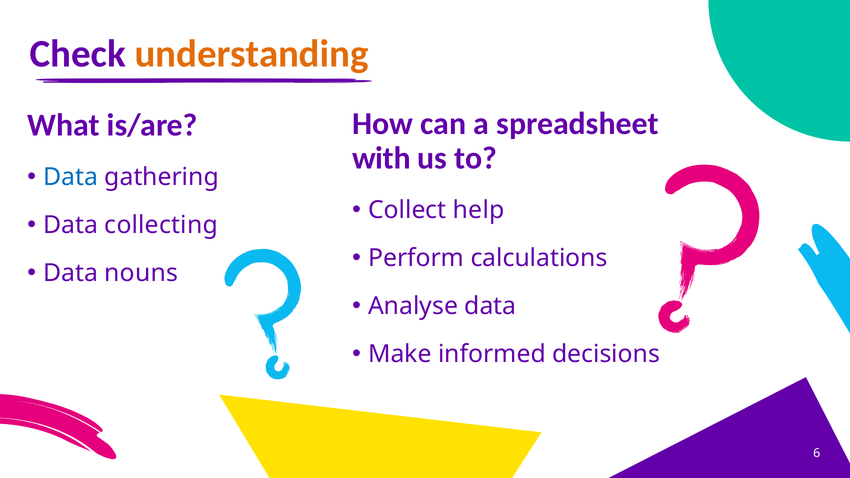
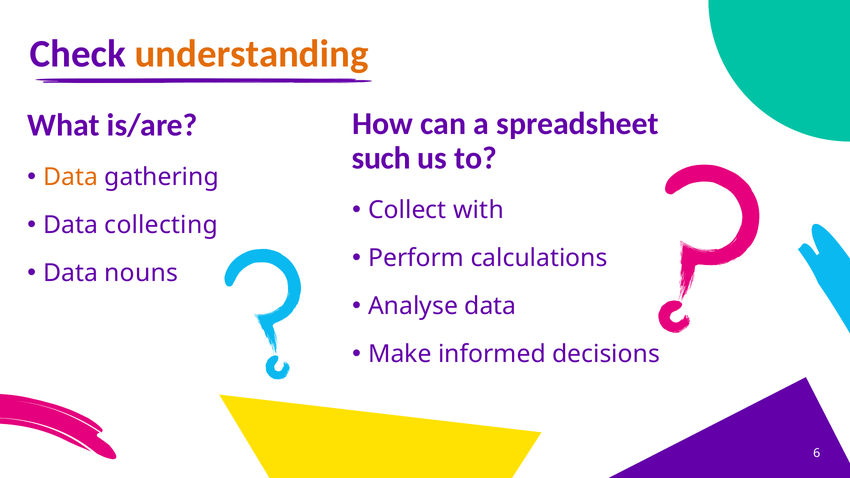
with: with -> such (381, 158)
Data colour: blue -> orange (71, 177)
help: help -> with (479, 210)
